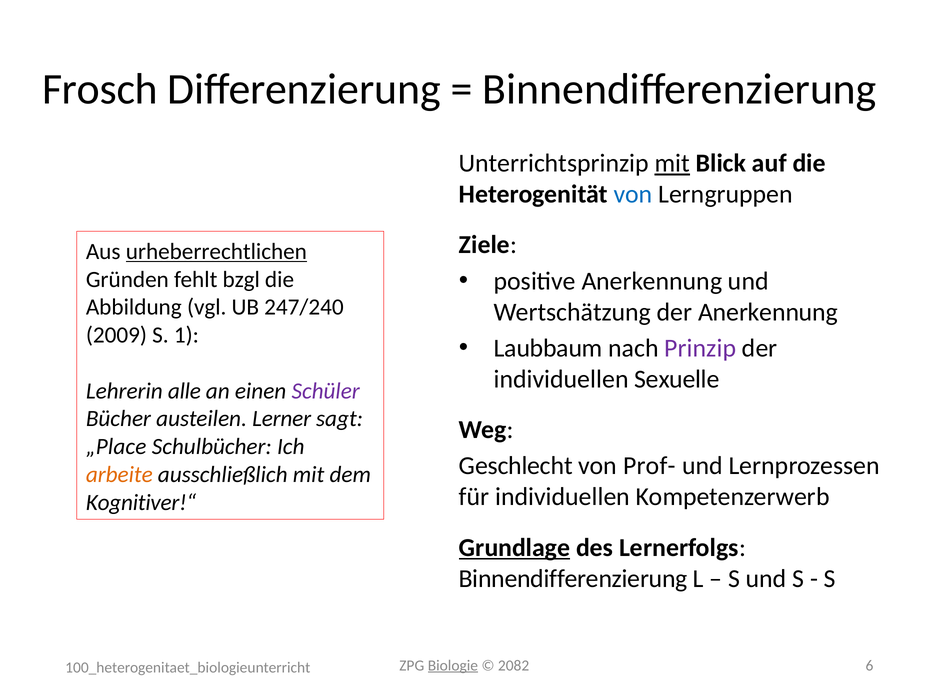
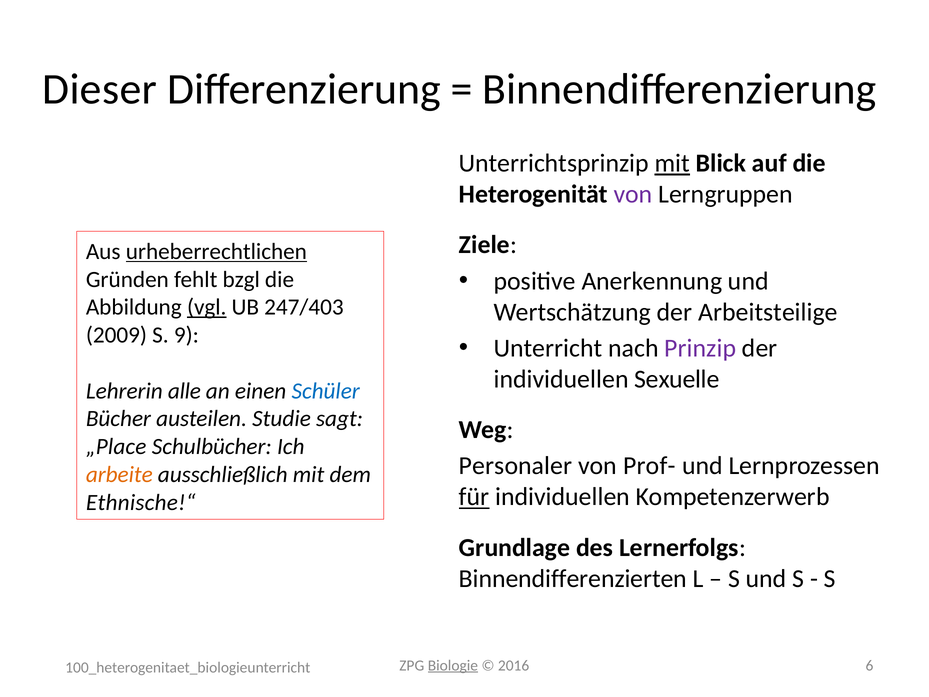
Frosch: Frosch -> Dieser (100, 89)
von colour: blue -> purple (633, 194)
vgl underline: none -> present (207, 307)
247/240: 247/240 -> 247/403 (304, 307)
der Anerkennung: Anerkennung -> Arbeitsteilige (768, 312)
1: 1 -> 9 (186, 335)
Laubbaum: Laubbaum -> Unterricht (548, 348)
Schüler colour: purple -> blue (326, 391)
Lerner: Lerner -> Studie (282, 419)
Geschlecht: Geschlecht -> Personaler (516, 466)
für underline: none -> present (474, 497)
Kognitiver!“: Kognitiver!“ -> Ethnische!“ (141, 502)
Grundlage underline: present -> none (515, 547)
Binnendifferenzierung: Binnendifferenzierung -> Binnendifferenzierten (573, 578)
2082: 2082 -> 2016 (514, 665)
